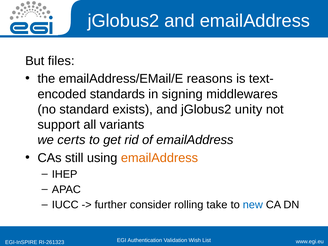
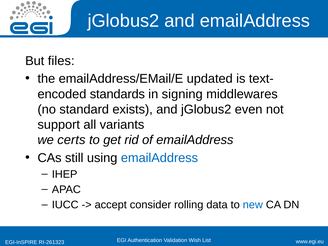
reasons: reasons -> updated (210, 79)
unity: unity -> even (249, 109)
emailAddress colour: orange -> blue (159, 158)
further: further -> accept (111, 205)
take: take -> data (217, 205)
